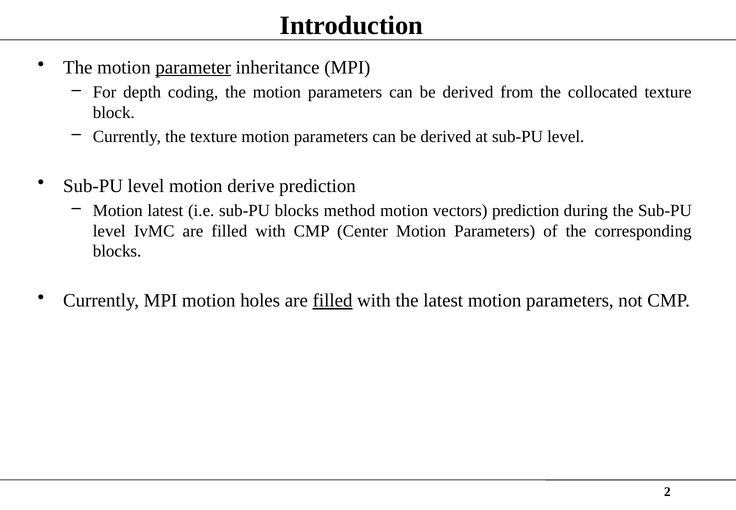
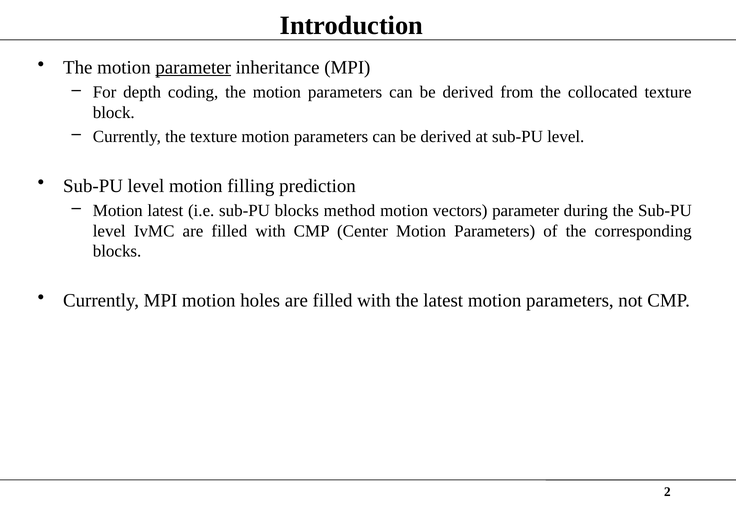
derive: derive -> filling (251, 186)
vectors prediction: prediction -> parameter (526, 210)
filled underline: present -> none (333, 300)
